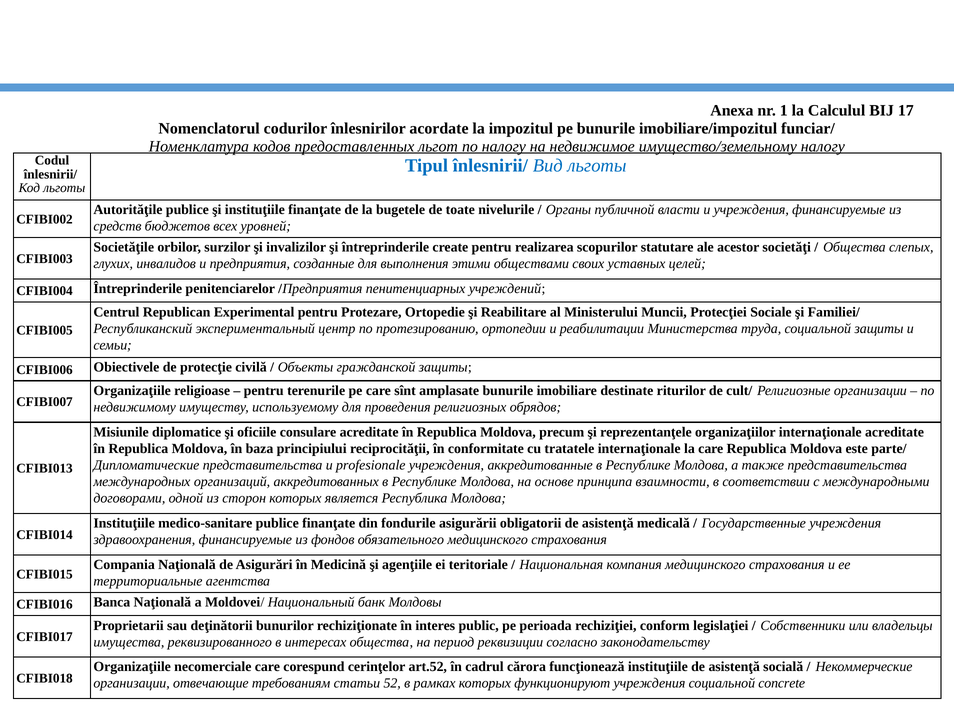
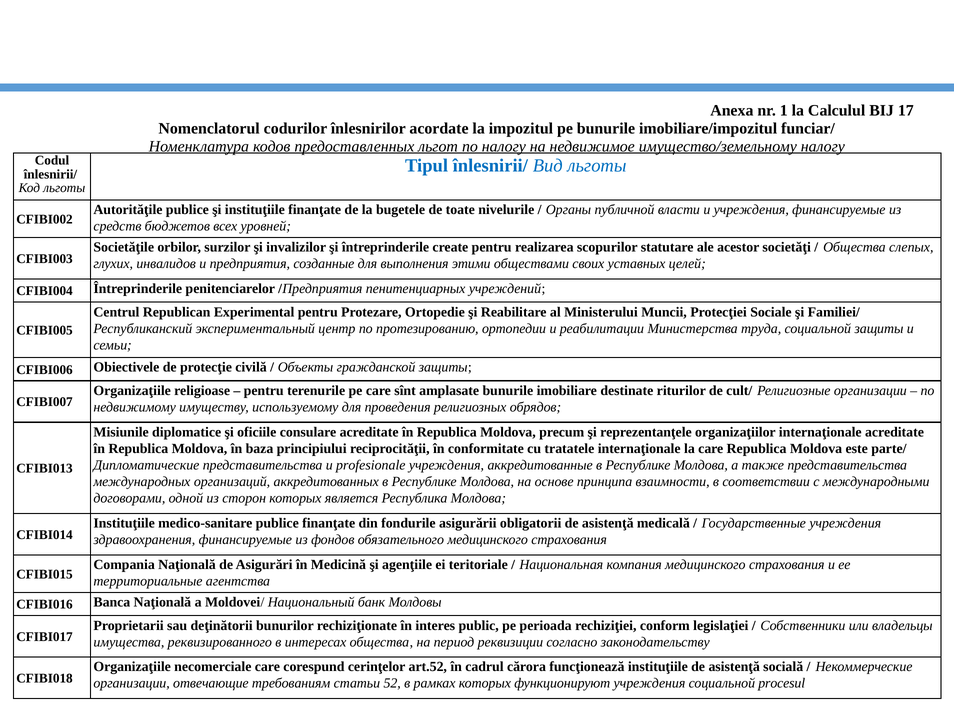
concrete: concrete -> procesul (782, 683)
